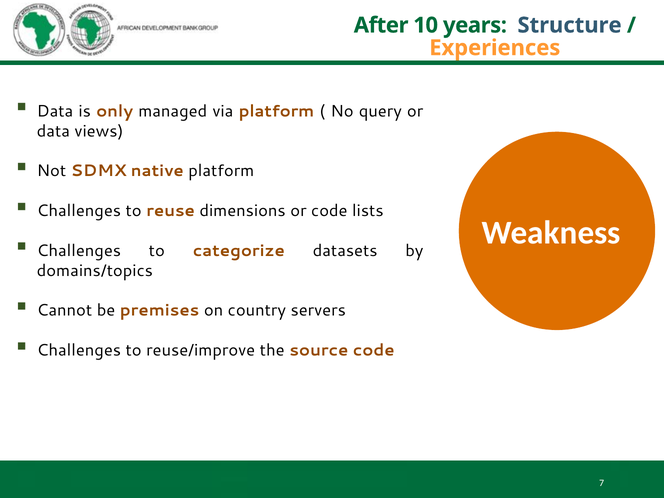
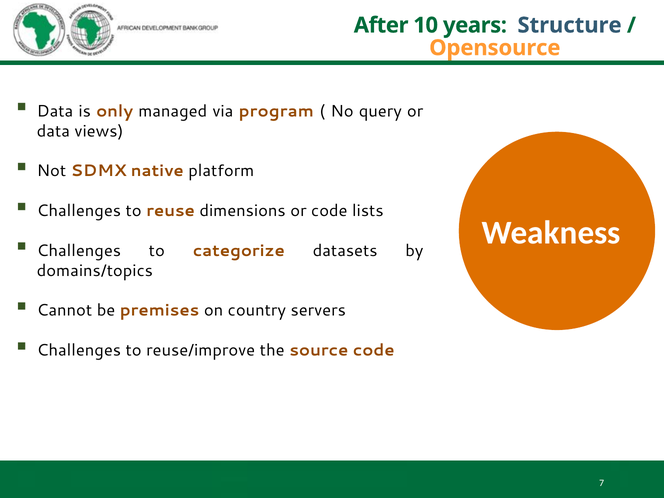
Experiences: Experiences -> Opensource (495, 48)
via platform: platform -> program (276, 111)
